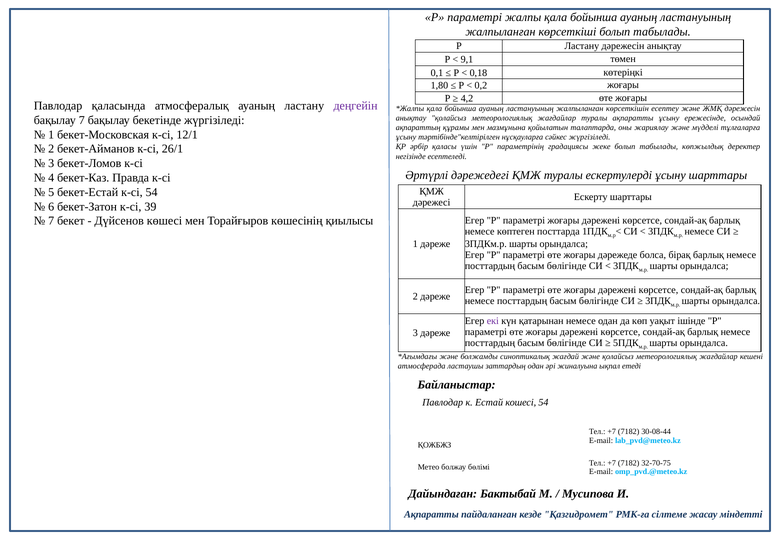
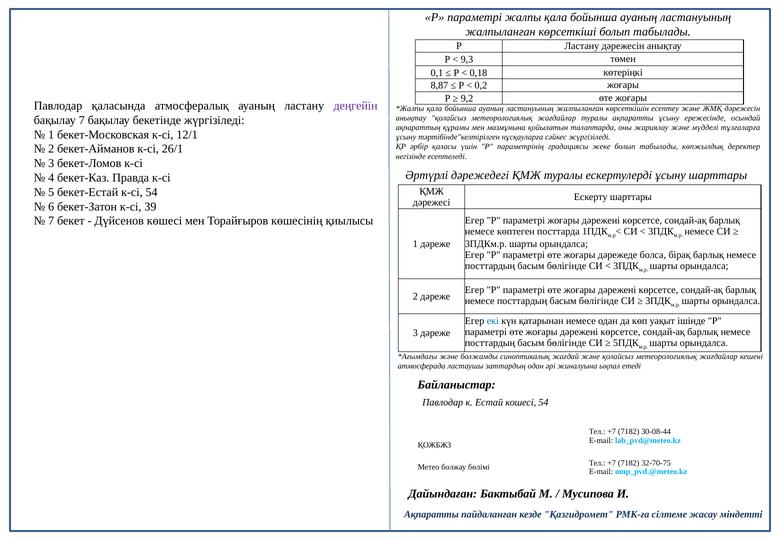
9,1: 9,1 -> 9,3 (467, 59)
1,80: 1,80 -> 8,87 (439, 86)
4,2: 4,2 -> 9,2 (467, 98)
екі colour: purple -> blue (493, 321)
